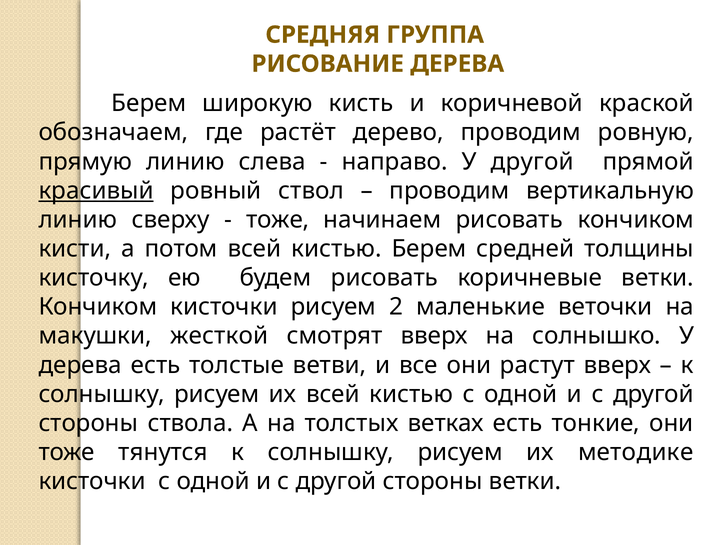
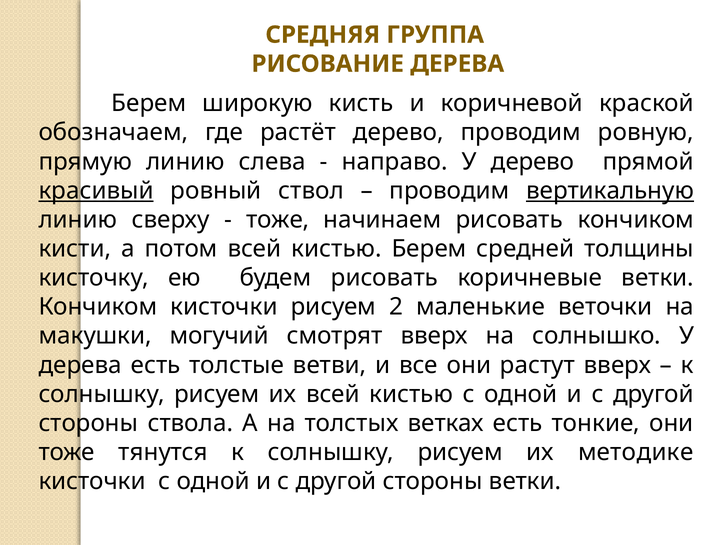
У другой: другой -> дерево (533, 162)
вертикальную underline: none -> present (610, 191)
жесткой: жесткой -> могучий (219, 336)
